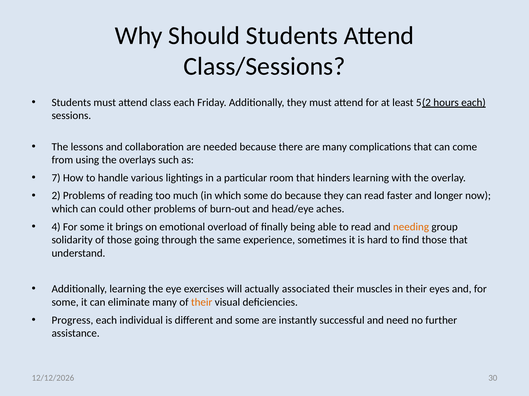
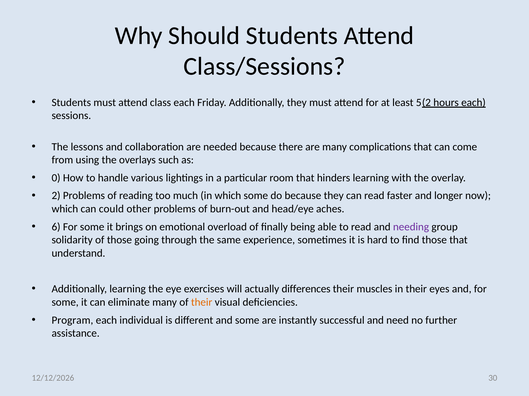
7: 7 -> 0 (56, 178)
4: 4 -> 6 (56, 227)
needing colour: orange -> purple (411, 227)
associated: associated -> differences (306, 290)
Progress: Progress -> Program (72, 321)
